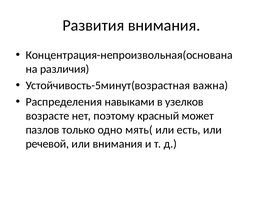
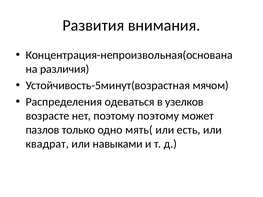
важна: важна -> мячом (211, 86)
навыками: навыками -> одеваться (130, 102)
поэтому красный: красный -> поэтому (158, 116)
речевой: речевой -> квадрат (47, 144)
или внимания: внимания -> навыками (118, 144)
